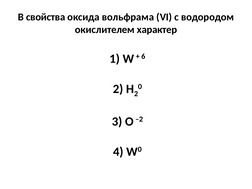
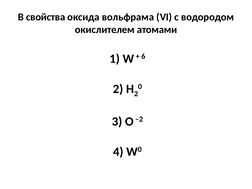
характер: характер -> атомами (157, 30)
